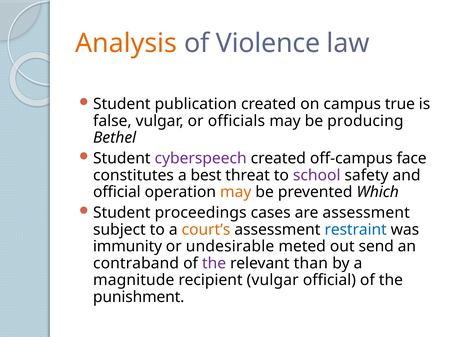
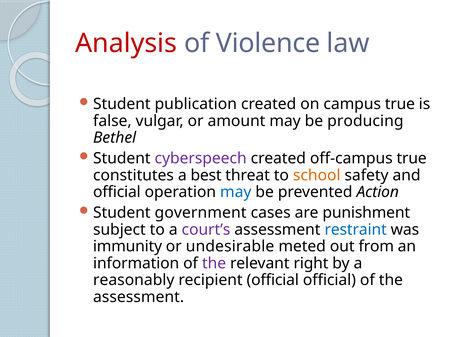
Analysis colour: orange -> red (126, 44)
officials: officials -> amount (237, 121)
off-campus face: face -> true (412, 159)
school colour: purple -> orange (317, 176)
may colour: orange -> blue (236, 192)
Which: Which -> Action (378, 192)
proceedings: proceedings -> government (201, 213)
are assessment: assessment -> punishment (366, 213)
court’s colour: orange -> purple (206, 230)
send: send -> from (376, 247)
contraband: contraband -> information (136, 264)
than: than -> right (311, 264)
magnitude: magnitude -> reasonably (134, 280)
recipient vulgar: vulgar -> official (273, 280)
punishment: punishment -> assessment (139, 297)
